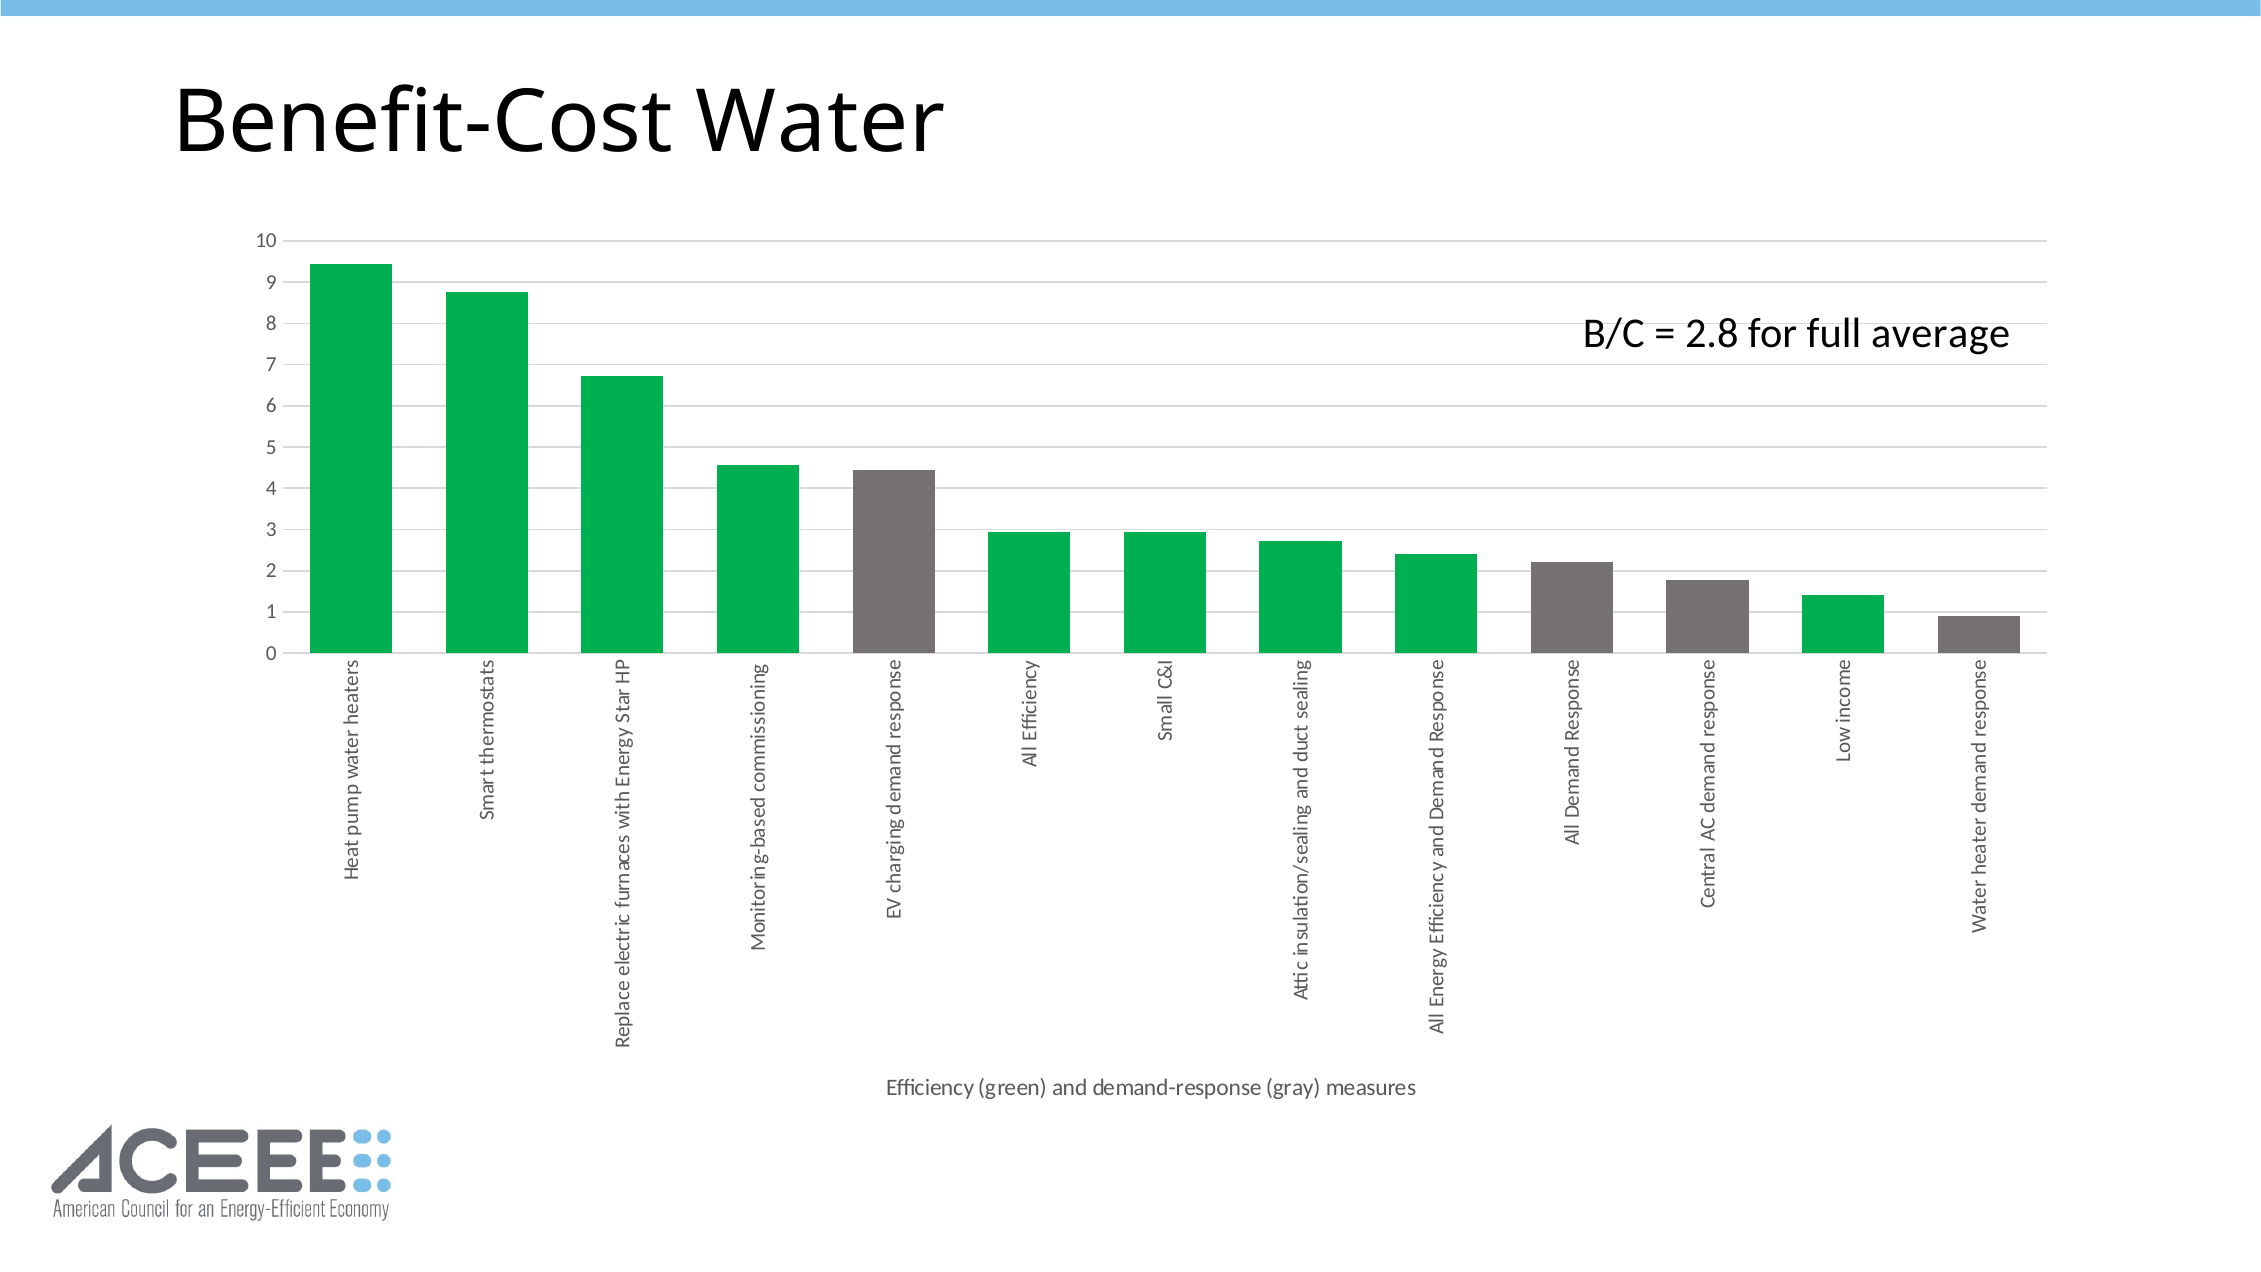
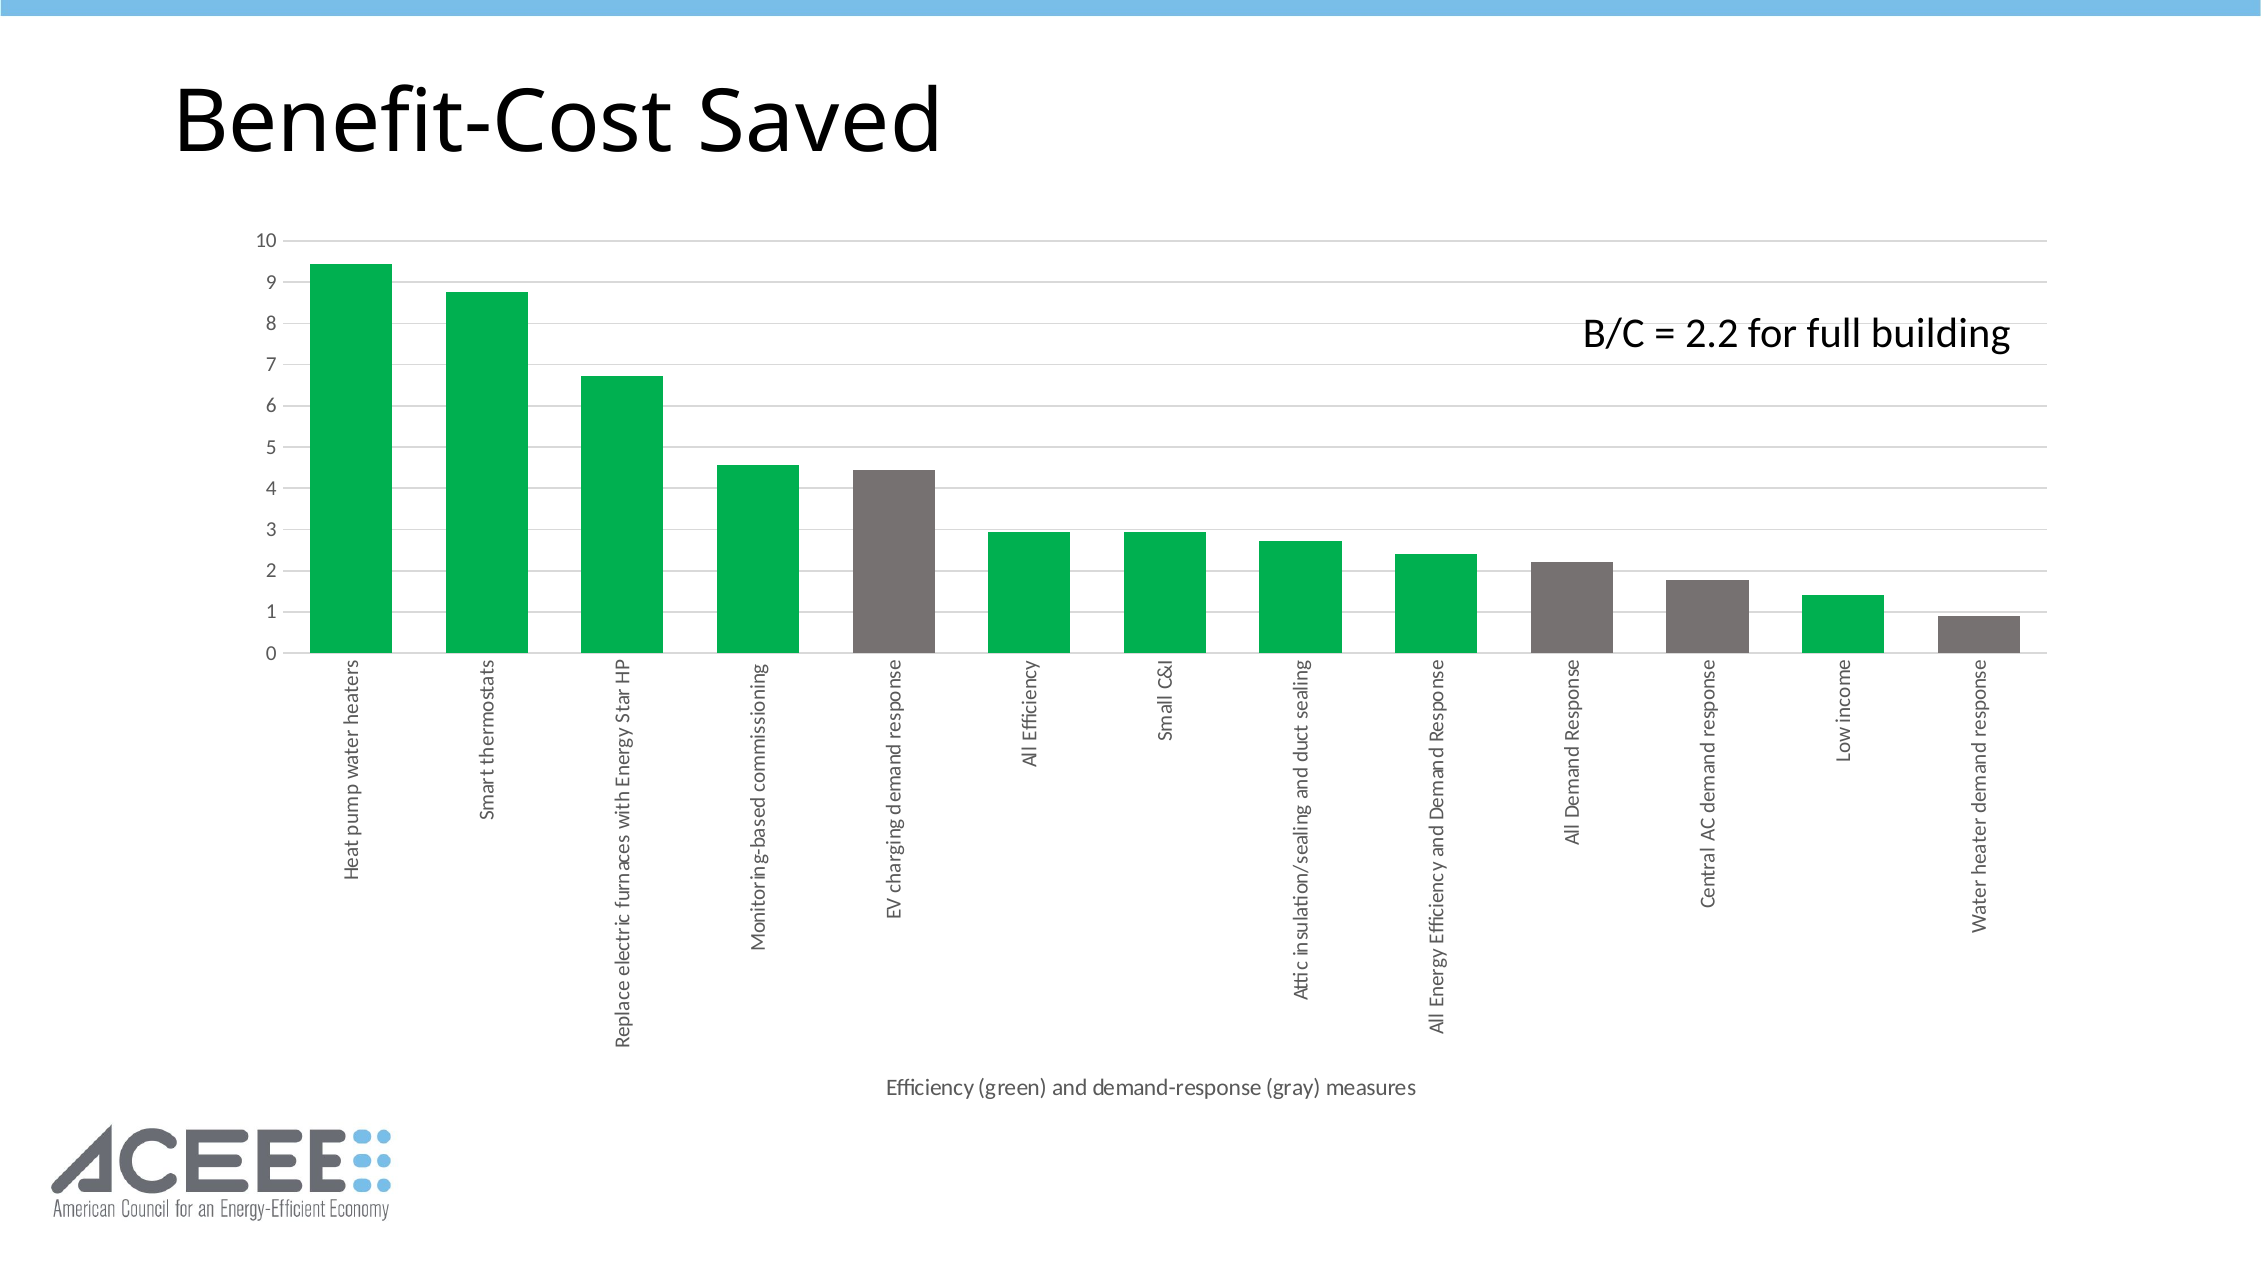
Water: Water -> Saved (821, 123)
2.8: 2.8 -> 2.2 (1712, 333)
average: average -> building (1941, 333)
